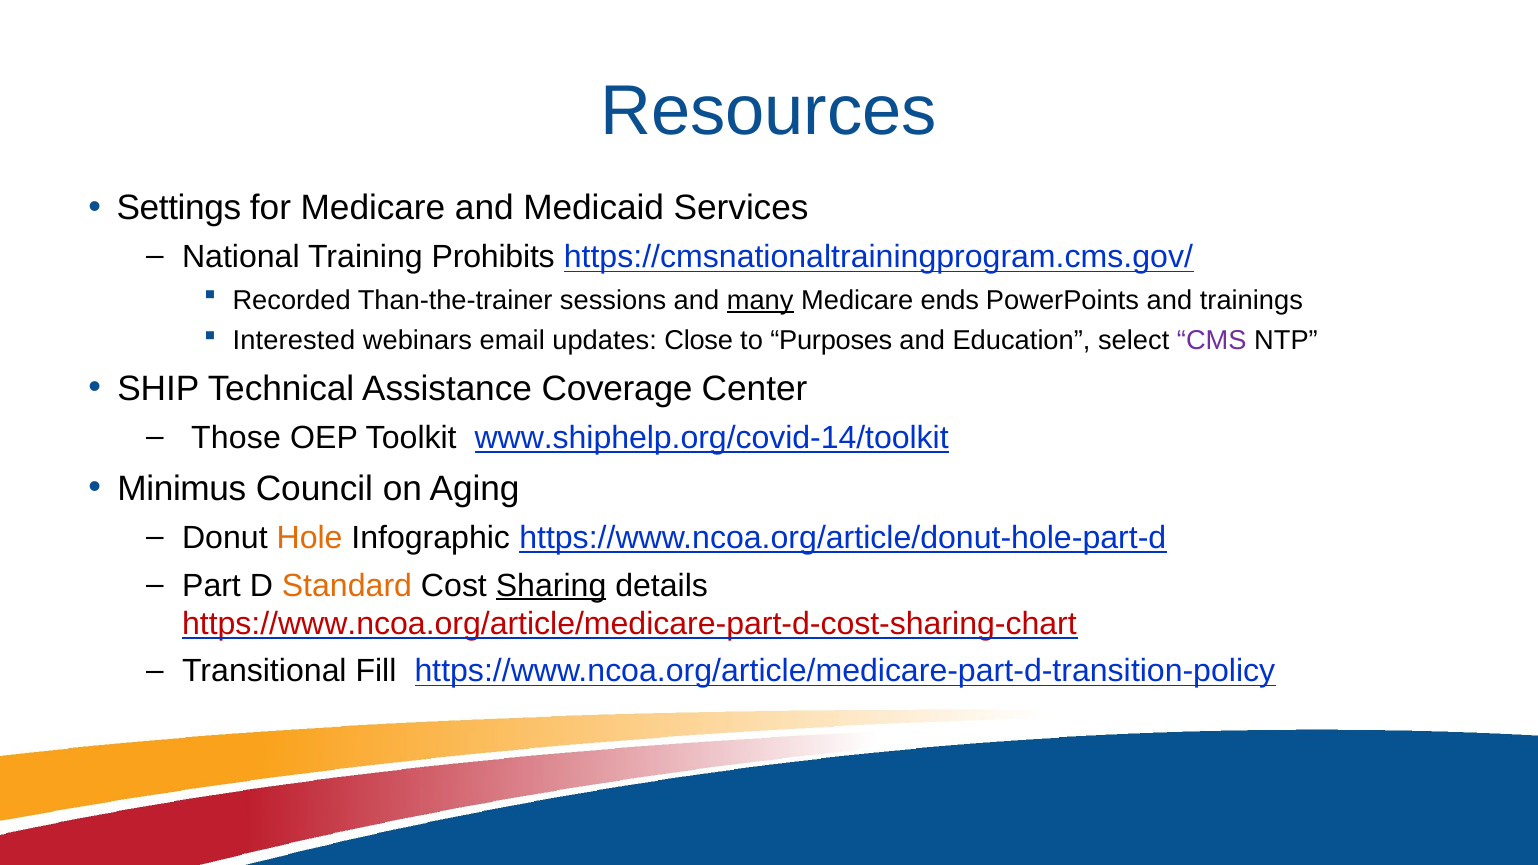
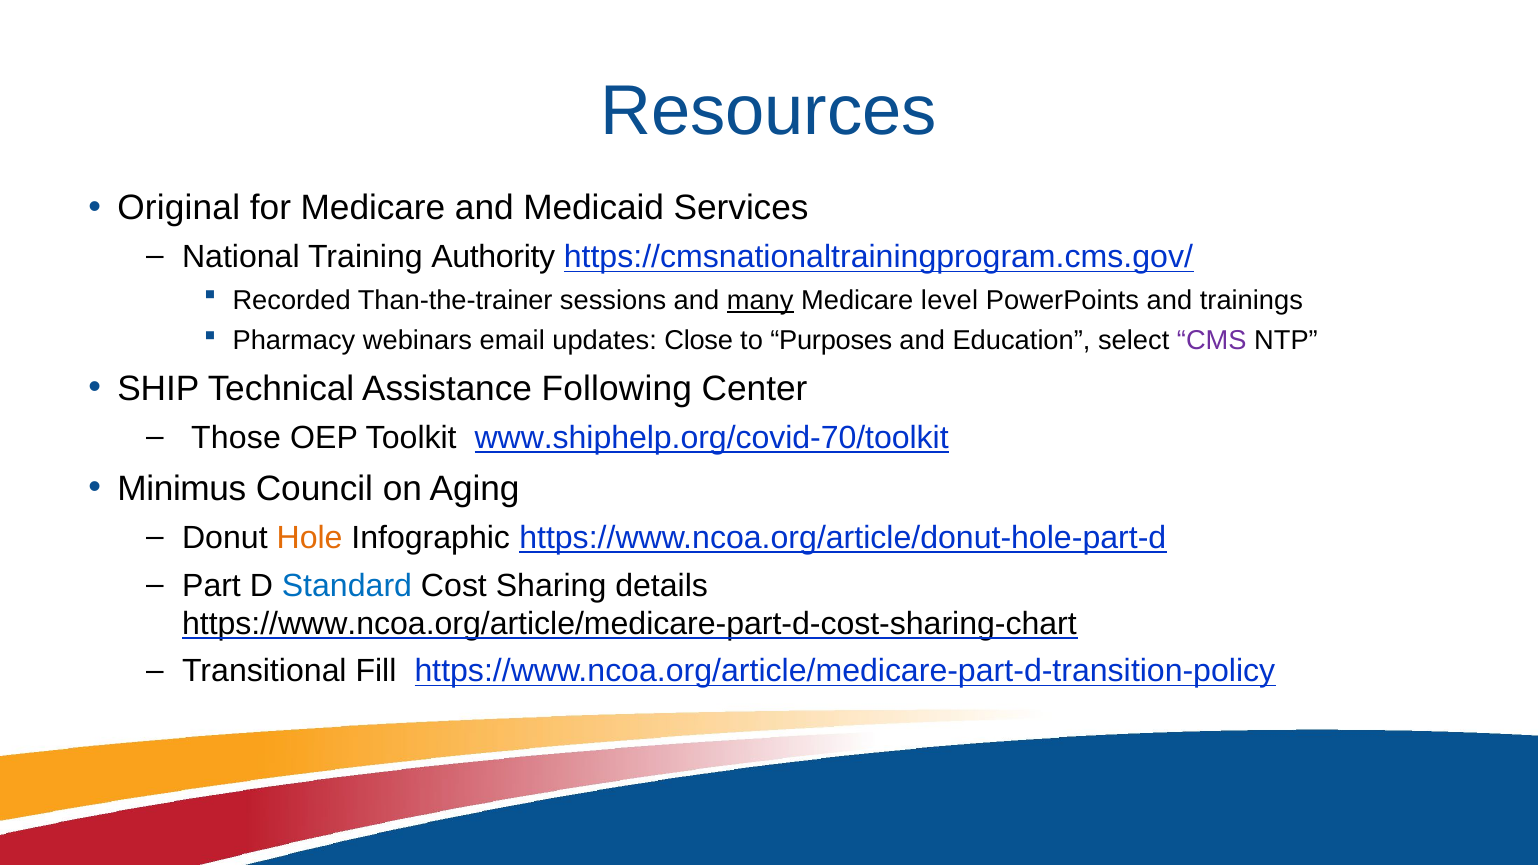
Settings: Settings -> Original (179, 208)
Prohibits: Prohibits -> Authority (493, 257)
ends: ends -> level (950, 300)
Interested: Interested -> Pharmacy (294, 341)
Coverage: Coverage -> Following (617, 389)
www.shiphelp.org/covid-14/toolkit: www.shiphelp.org/covid-14/toolkit -> www.shiphelp.org/covid-70/toolkit (712, 438)
Standard colour: orange -> blue (347, 586)
Sharing underline: present -> none (551, 586)
https://www.ncoa.org/article/medicare-part-d-cost-sharing-chart colour: red -> black (629, 624)
